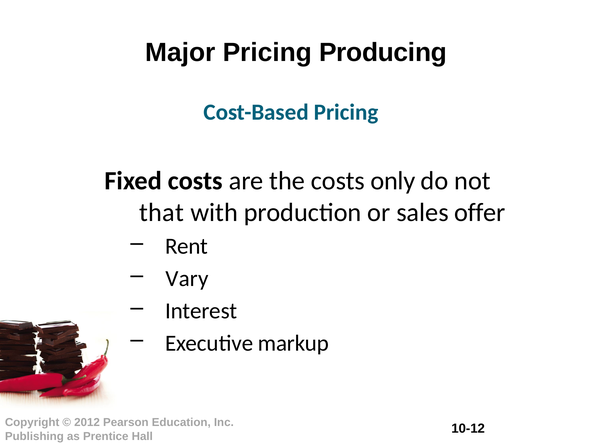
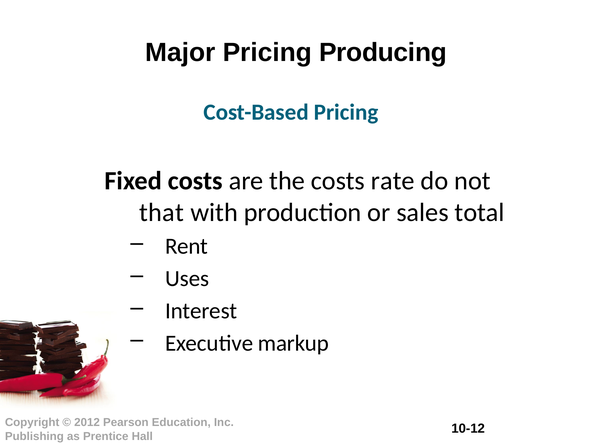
only: only -> rate (393, 181)
offer: offer -> total (480, 212)
Vary: Vary -> Uses (187, 279)
